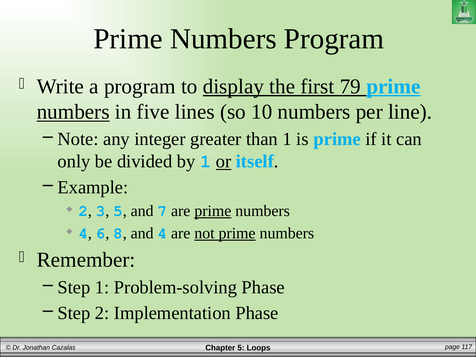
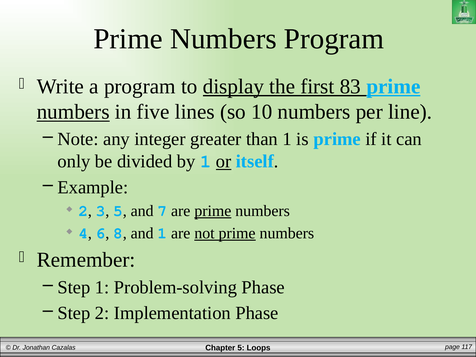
79: 79 -> 83 (350, 86)
and 4: 4 -> 1 (162, 233)
